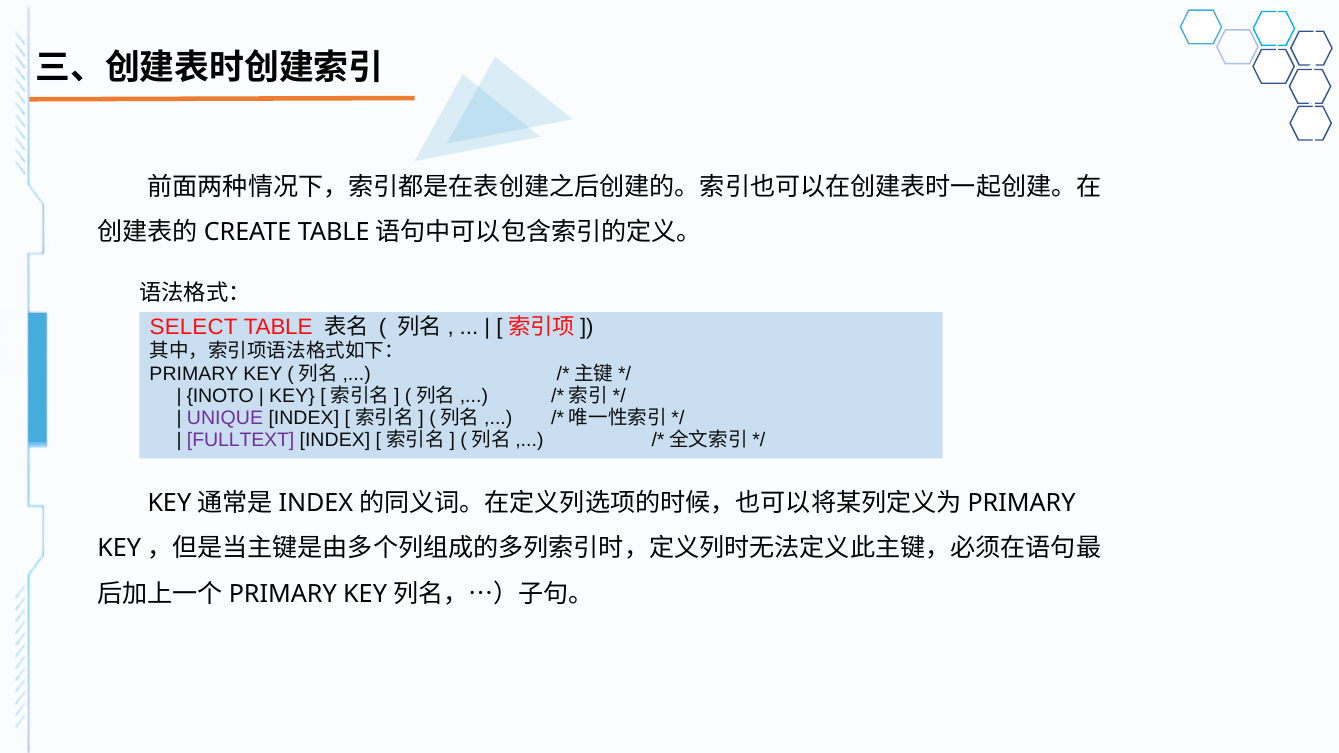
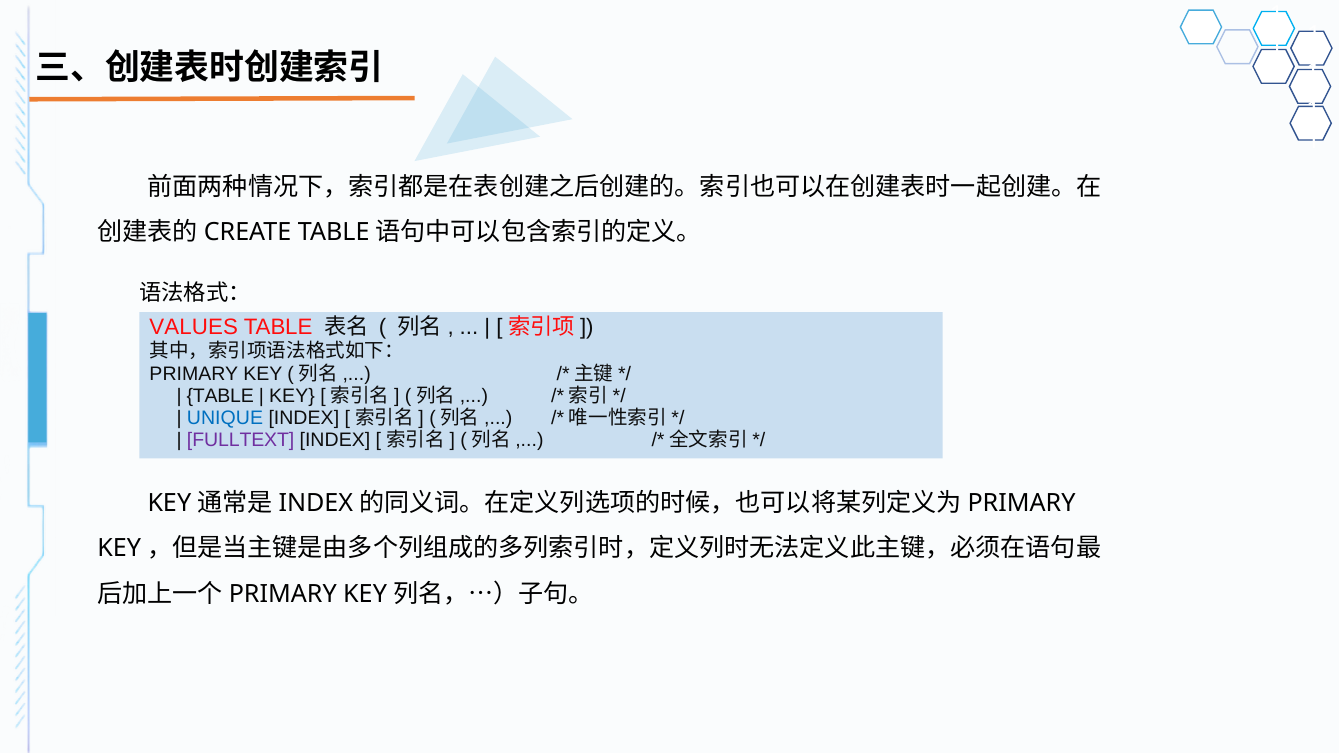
SELECT: SELECT -> VALUES (194, 328)
INOTO: INOTO -> TABLE (220, 396)
UNIQUE colour: purple -> blue (225, 418)
